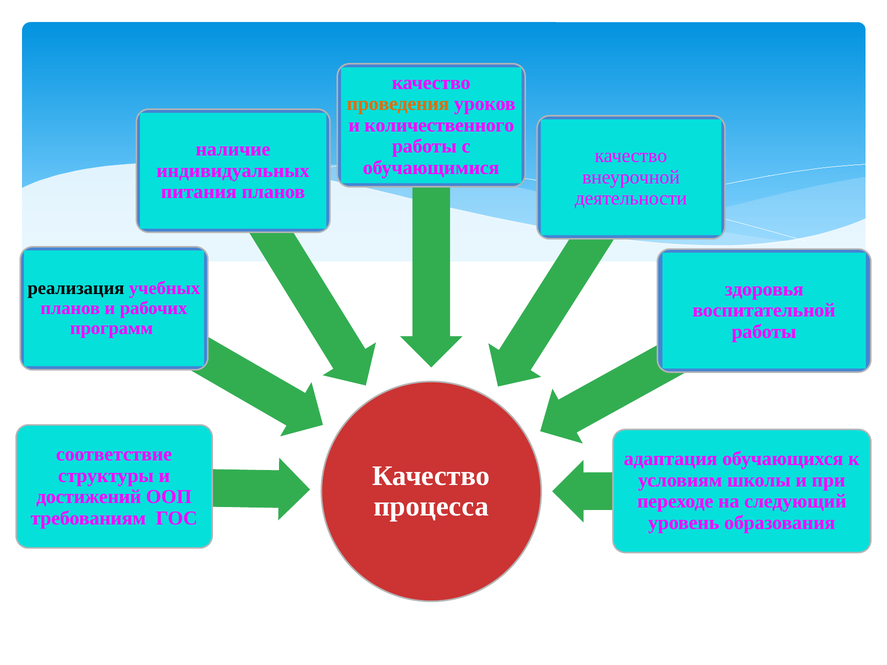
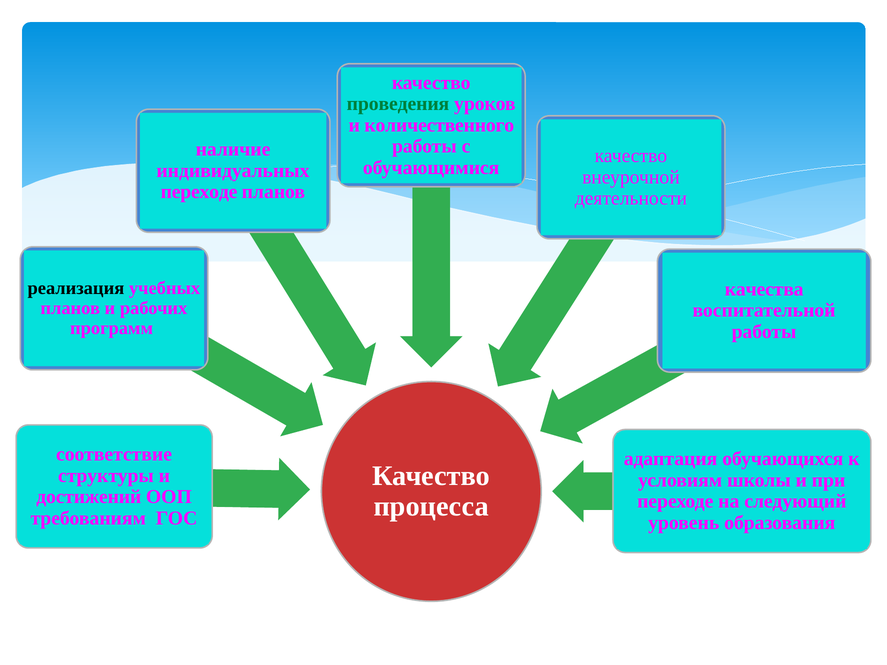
проведения colour: orange -> green (398, 104)
питания: питания -> переходе (199, 192)
здоровья: здоровья -> качества (764, 289)
